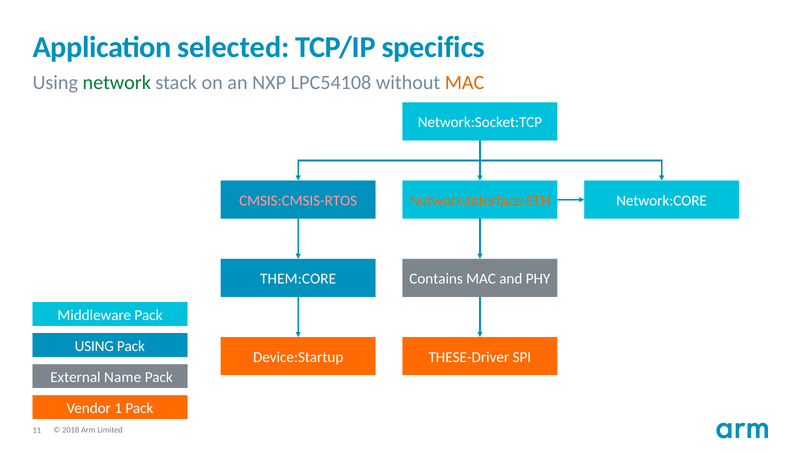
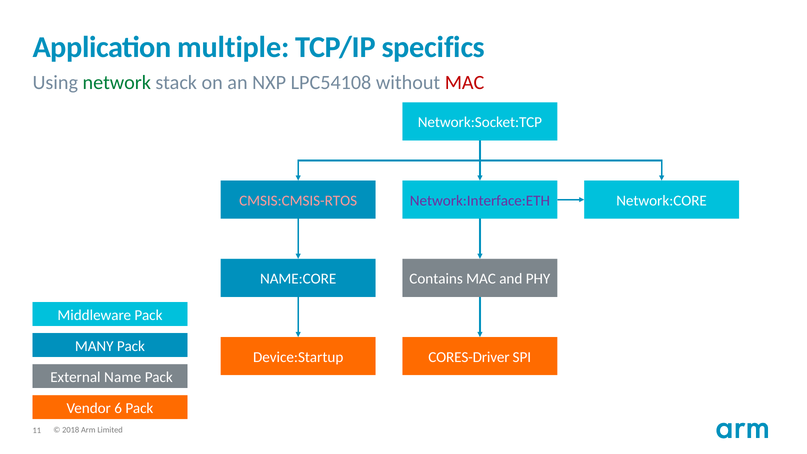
selected: selected -> multiple (233, 47)
MAC colour: orange -> red (465, 82)
Network:Interface:ETH colour: orange -> purple (480, 201)
THEM:CORE: THEM:CORE -> NAME:CORE (298, 279)
USING: USING -> MANY (94, 346)
THESE-Driver: THESE-Driver -> CORES-Driver (469, 357)
1: 1 -> 6 (118, 408)
